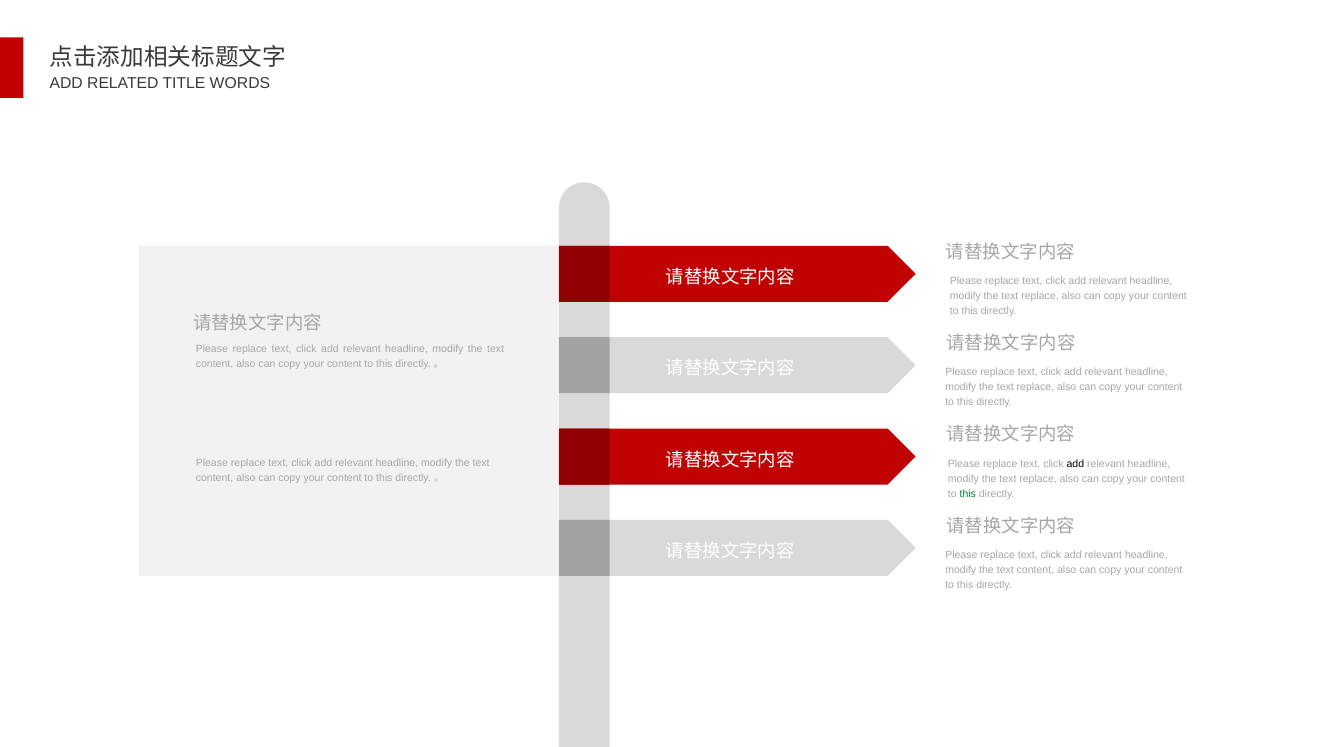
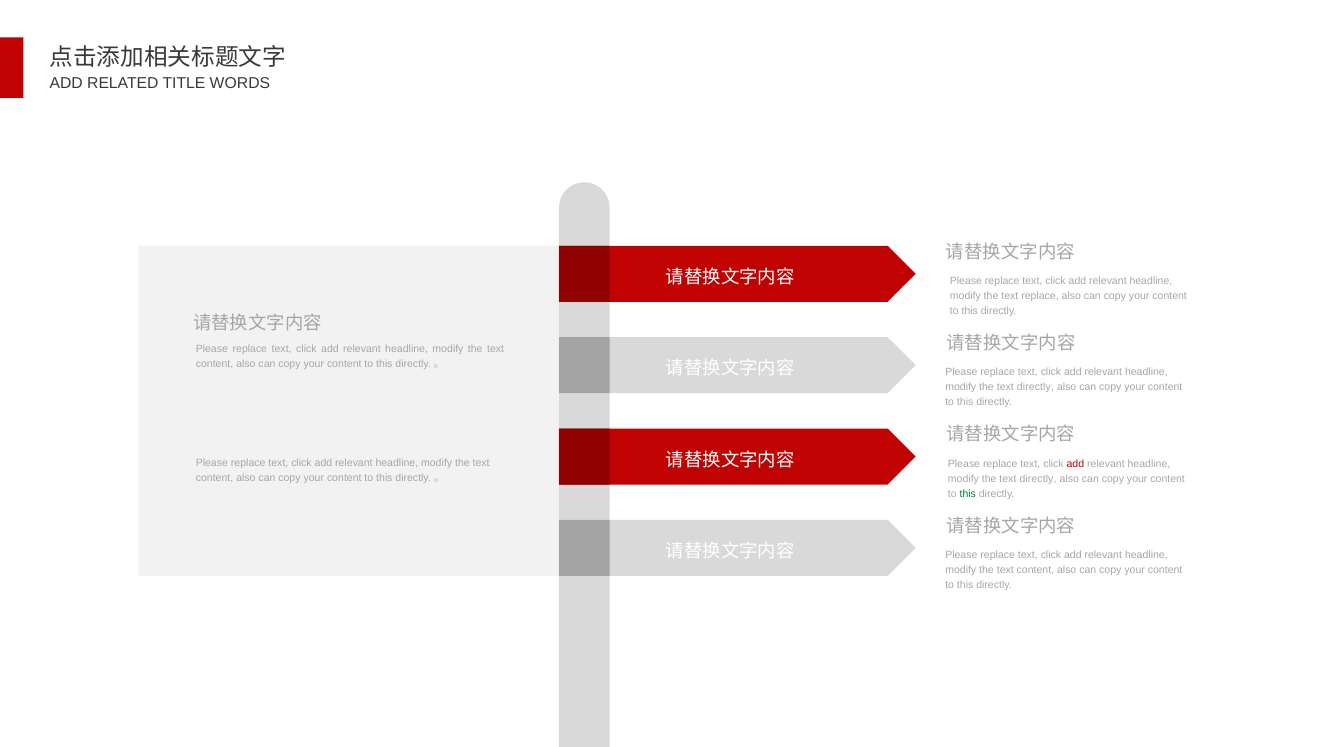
replace: replace -> directly (1035, 388)
add colour: black -> red (1075, 464)
replace: replace -> directly (1038, 479)
